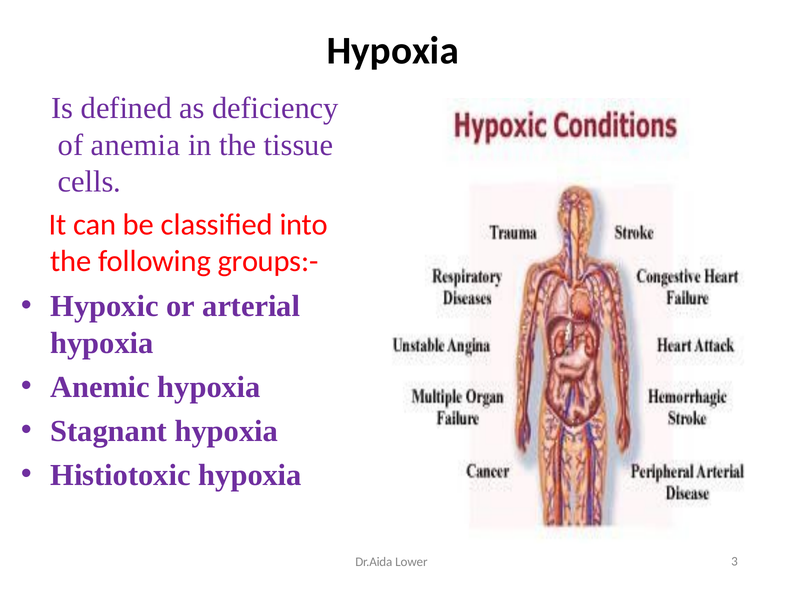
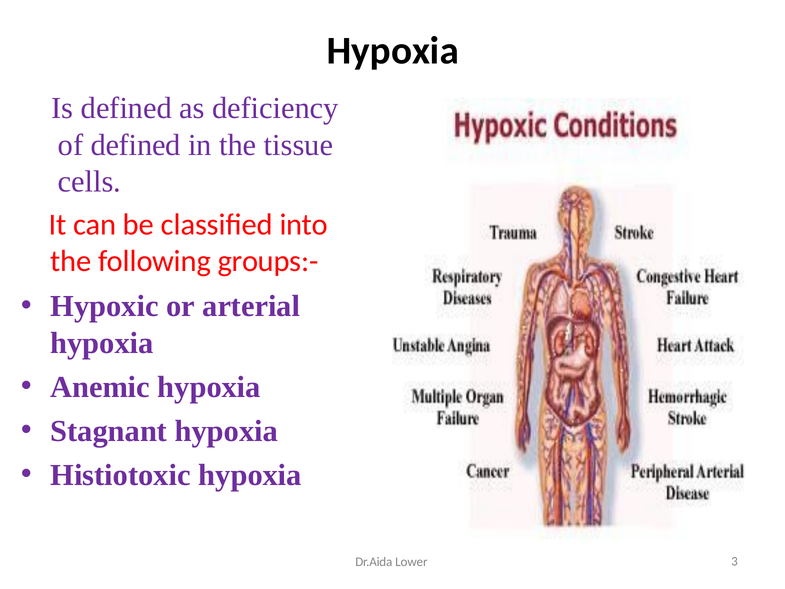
of anemia: anemia -> defined (136, 145)
